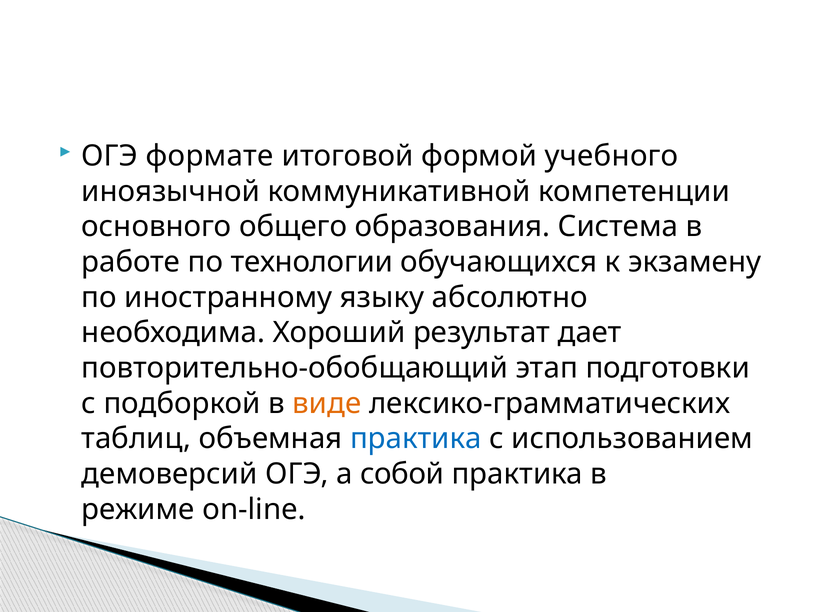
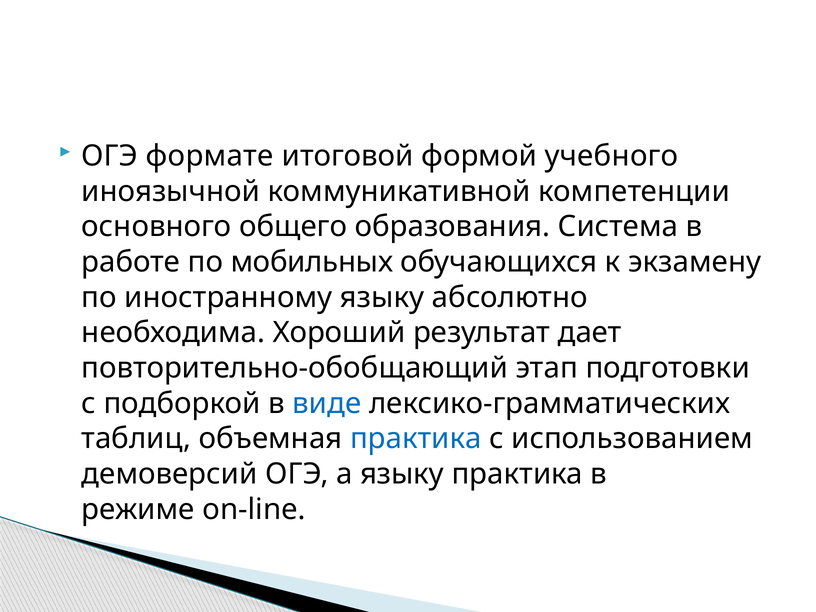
технологии: технологии -> мобильных (312, 262)
виде colour: orange -> blue (327, 403)
а собой: собой -> языку (402, 474)
